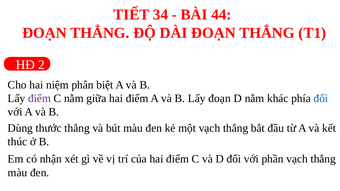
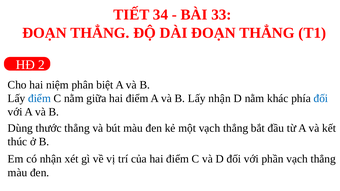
44: 44 -> 33 (221, 15)
điểm colour: purple -> blue (39, 99)
Lấy đoạn: đoạn -> nhận (220, 99)
